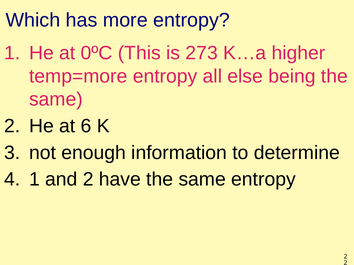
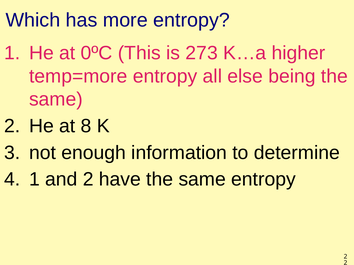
6: 6 -> 8 (86, 126)
